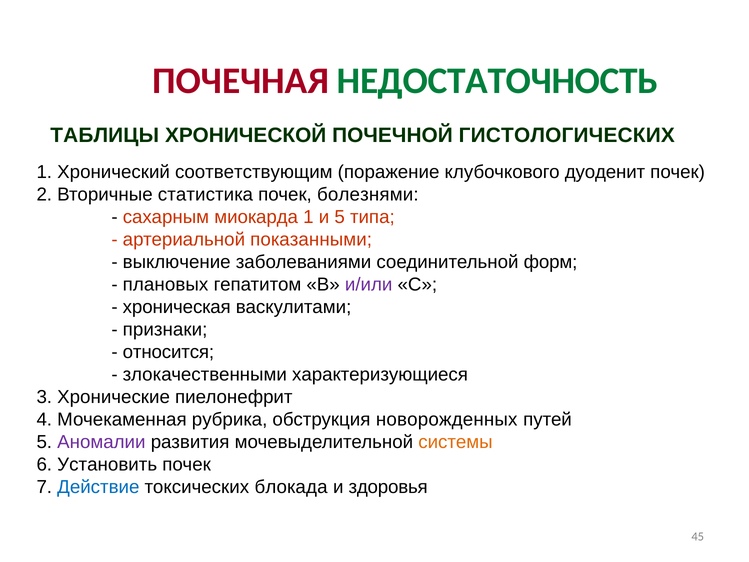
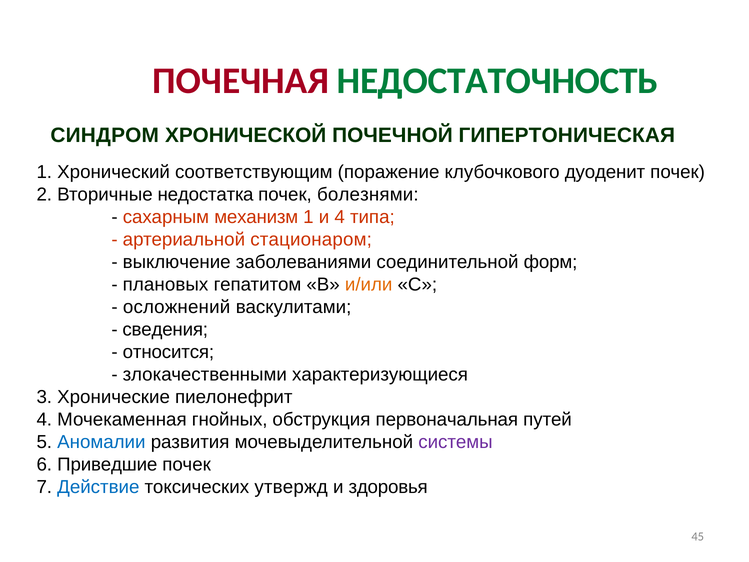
ТАБЛИЦЫ: ТАБЛИЦЫ -> СИНДРОМ (105, 135)
ГИСТОЛОГИЧЕСКИХ: ГИСТОЛОГИЧЕСКИХ -> ГИПЕРТОНИЧЕСКАЯ (567, 135)
статистика: статистика -> недостатка (206, 195)
миокарда: миокарда -> механизм (256, 217)
и 5: 5 -> 4 (340, 217)
показанными: показанными -> стационаром (311, 239)
и/или colour: purple -> orange (369, 284)
хроническая: хроническая -> осложнений (177, 307)
признаки: признаки -> сведения (165, 329)
рубрика: рубрика -> гнойных (230, 419)
новорожденных: новорожденных -> первоначальная (447, 419)
Аномалии colour: purple -> blue (101, 442)
системы colour: orange -> purple (455, 442)
Установить: Установить -> Приведшие (107, 464)
блокада: блокада -> утвержд (291, 487)
